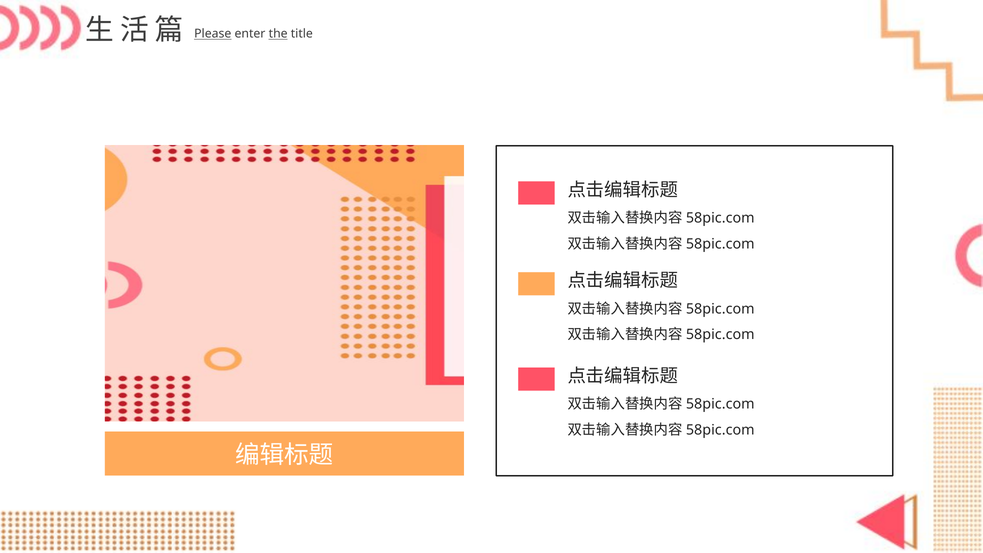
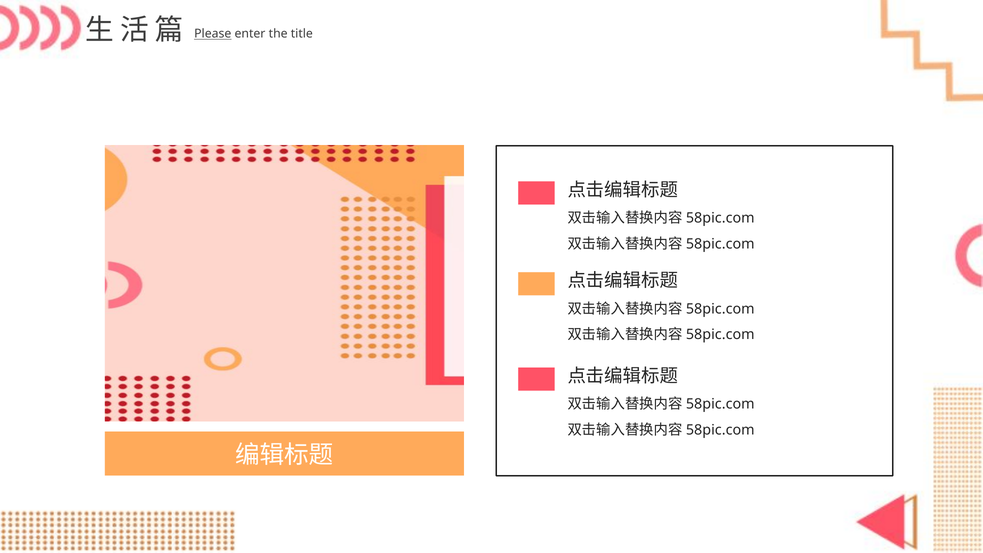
the underline: present -> none (278, 34)
